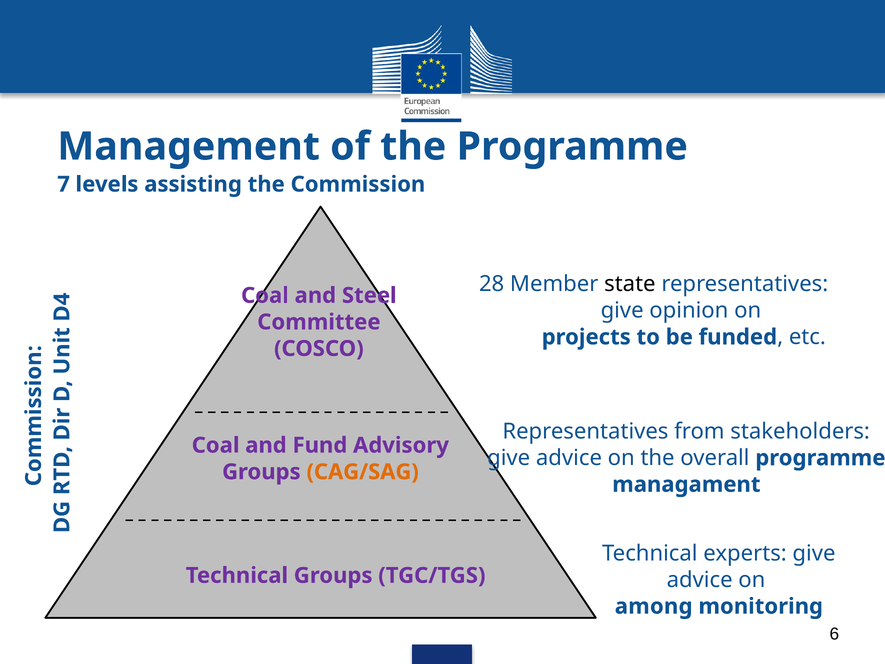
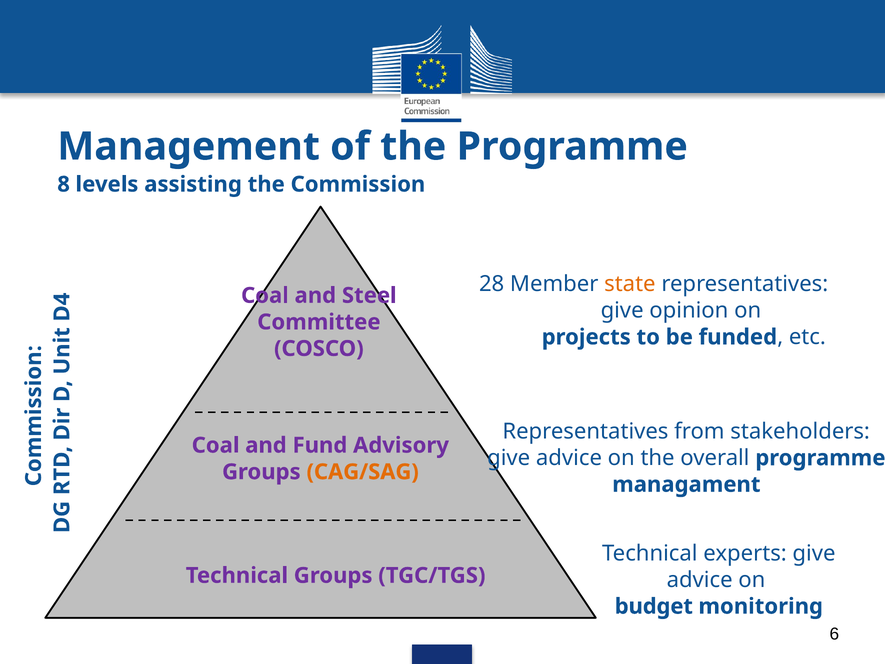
7: 7 -> 8 (64, 184)
state colour: black -> orange (630, 284)
among: among -> budget (654, 606)
